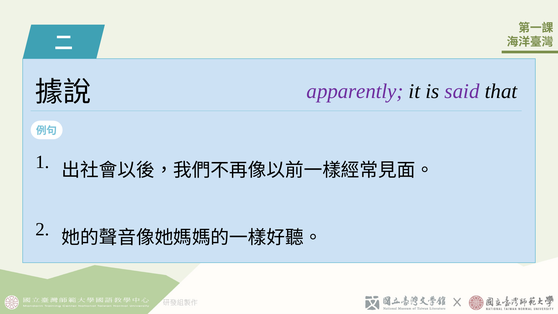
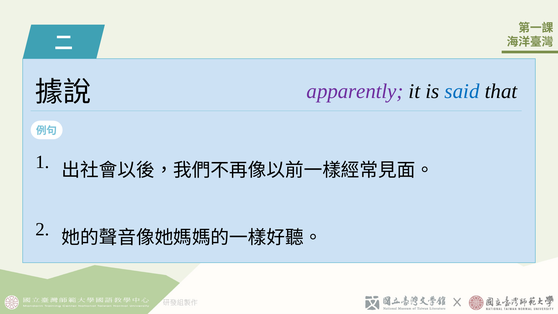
said colour: purple -> blue (462, 91)
